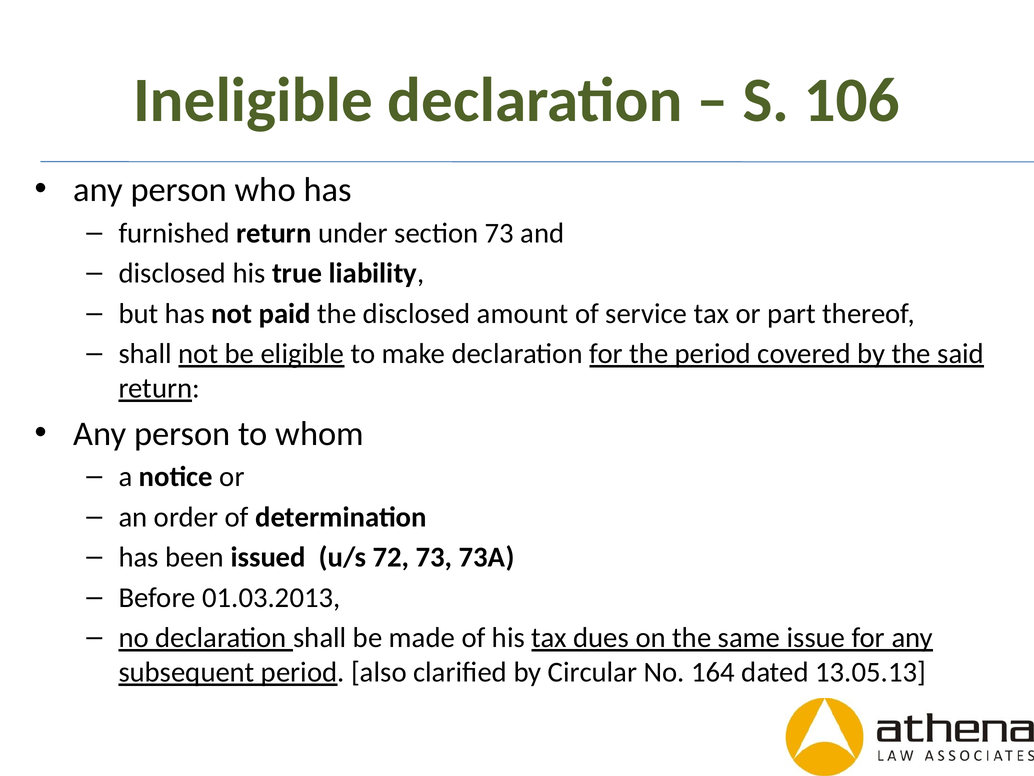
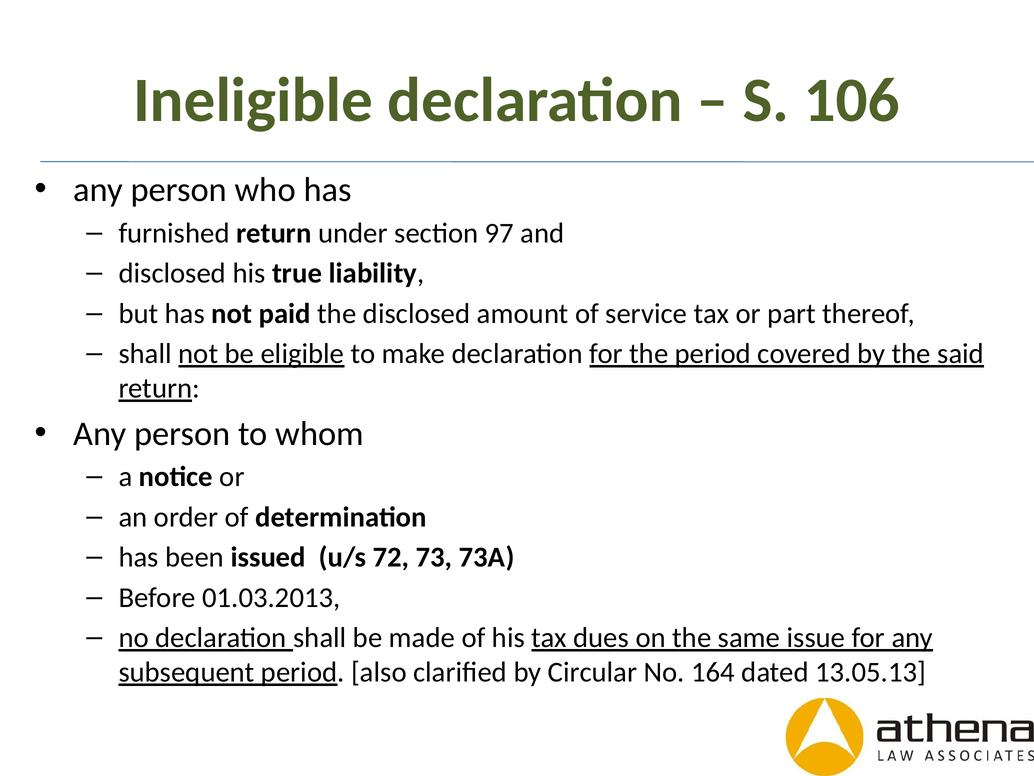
section 73: 73 -> 97 (499, 233)
